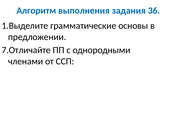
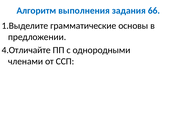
36: 36 -> 66 (154, 11)
7.Отличайте: 7.Отличайте -> 4.Отличайте (26, 50)
